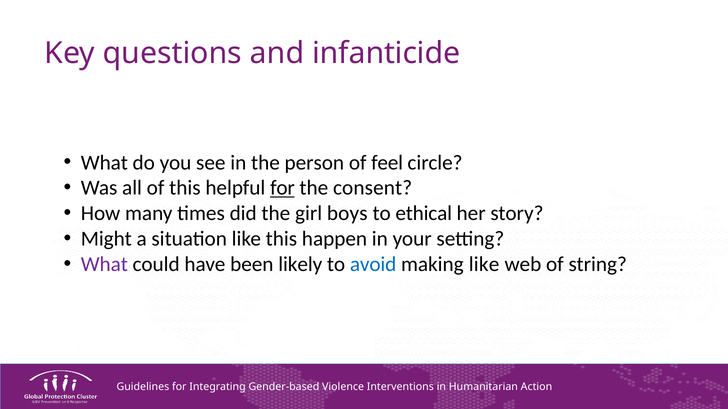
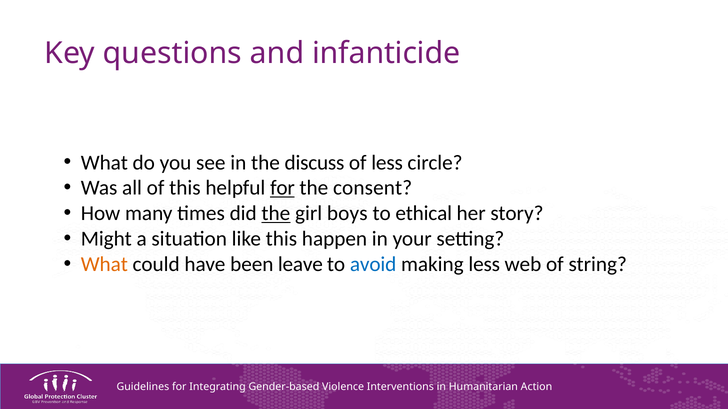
person: person -> discuss (314, 163)
of feel: feel -> less (387, 163)
the underline: none -> present (276, 214)
What colour: purple -> orange (104, 265)
likely: likely -> leave (300, 265)
making like: like -> less (484, 265)
